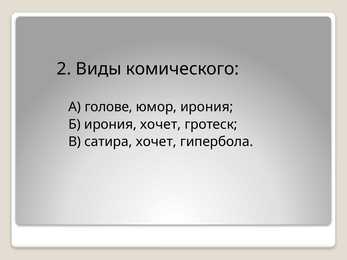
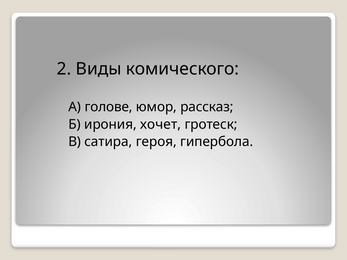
юмор ирония: ирония -> рассказ (207, 107)
сатира хочет: хочет -> героя (156, 142)
